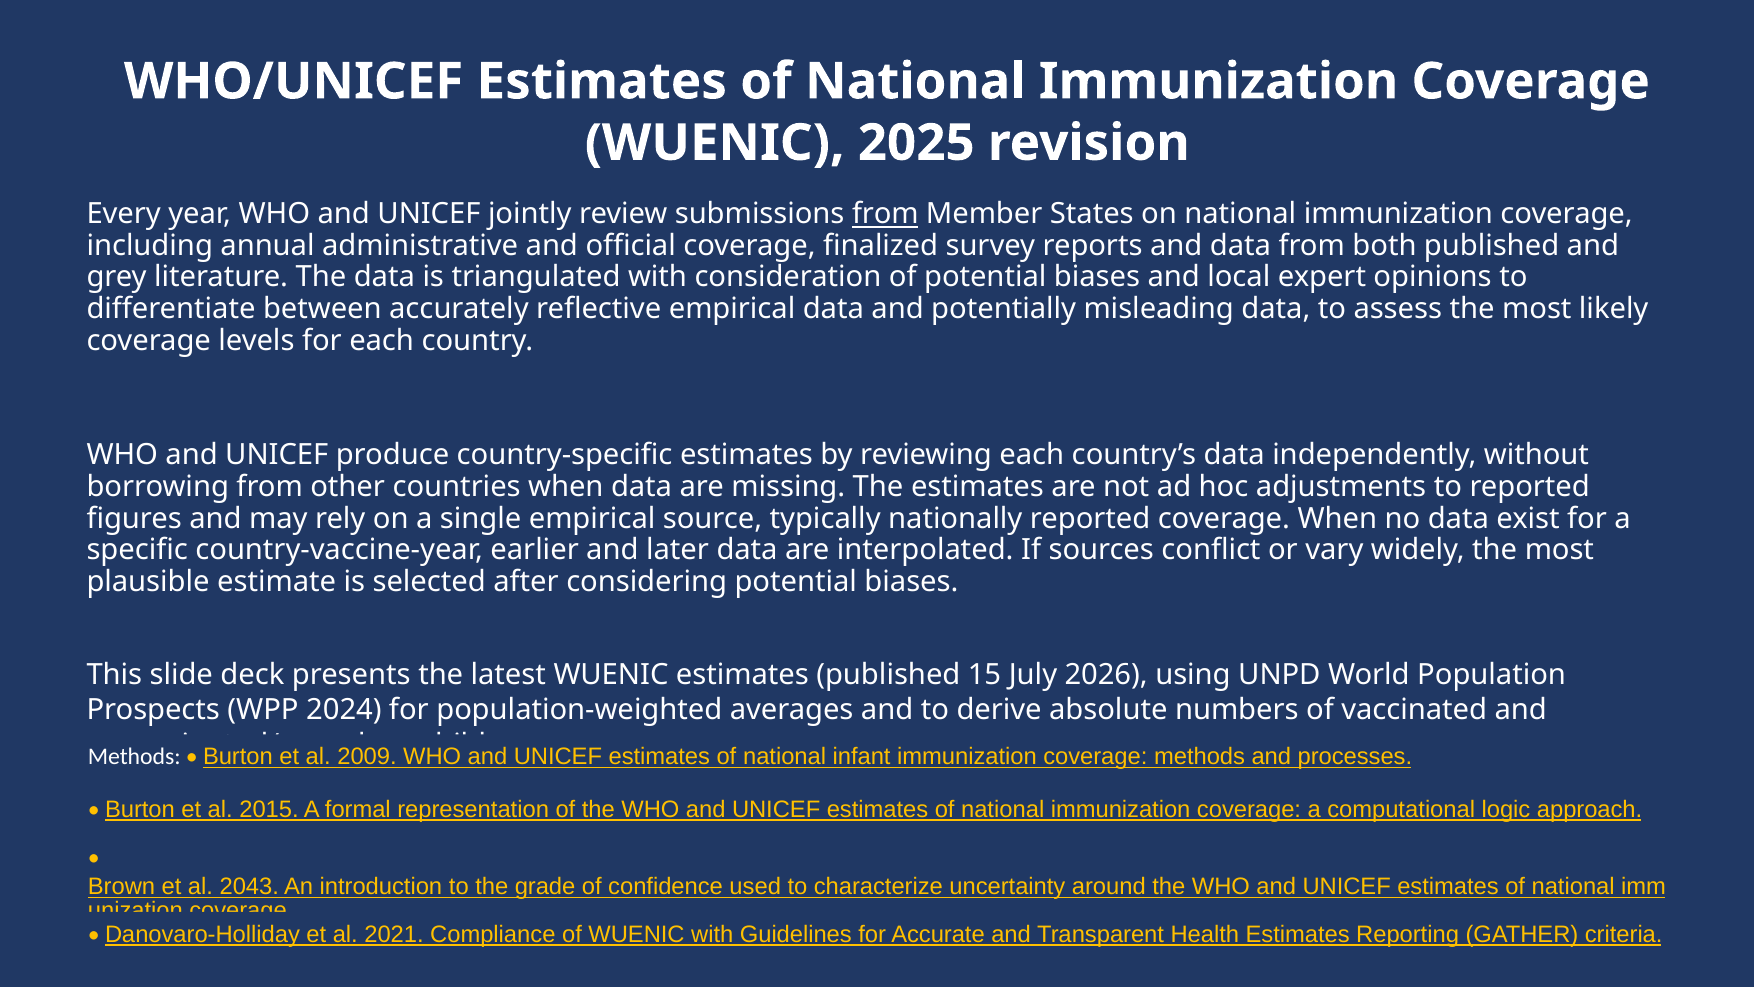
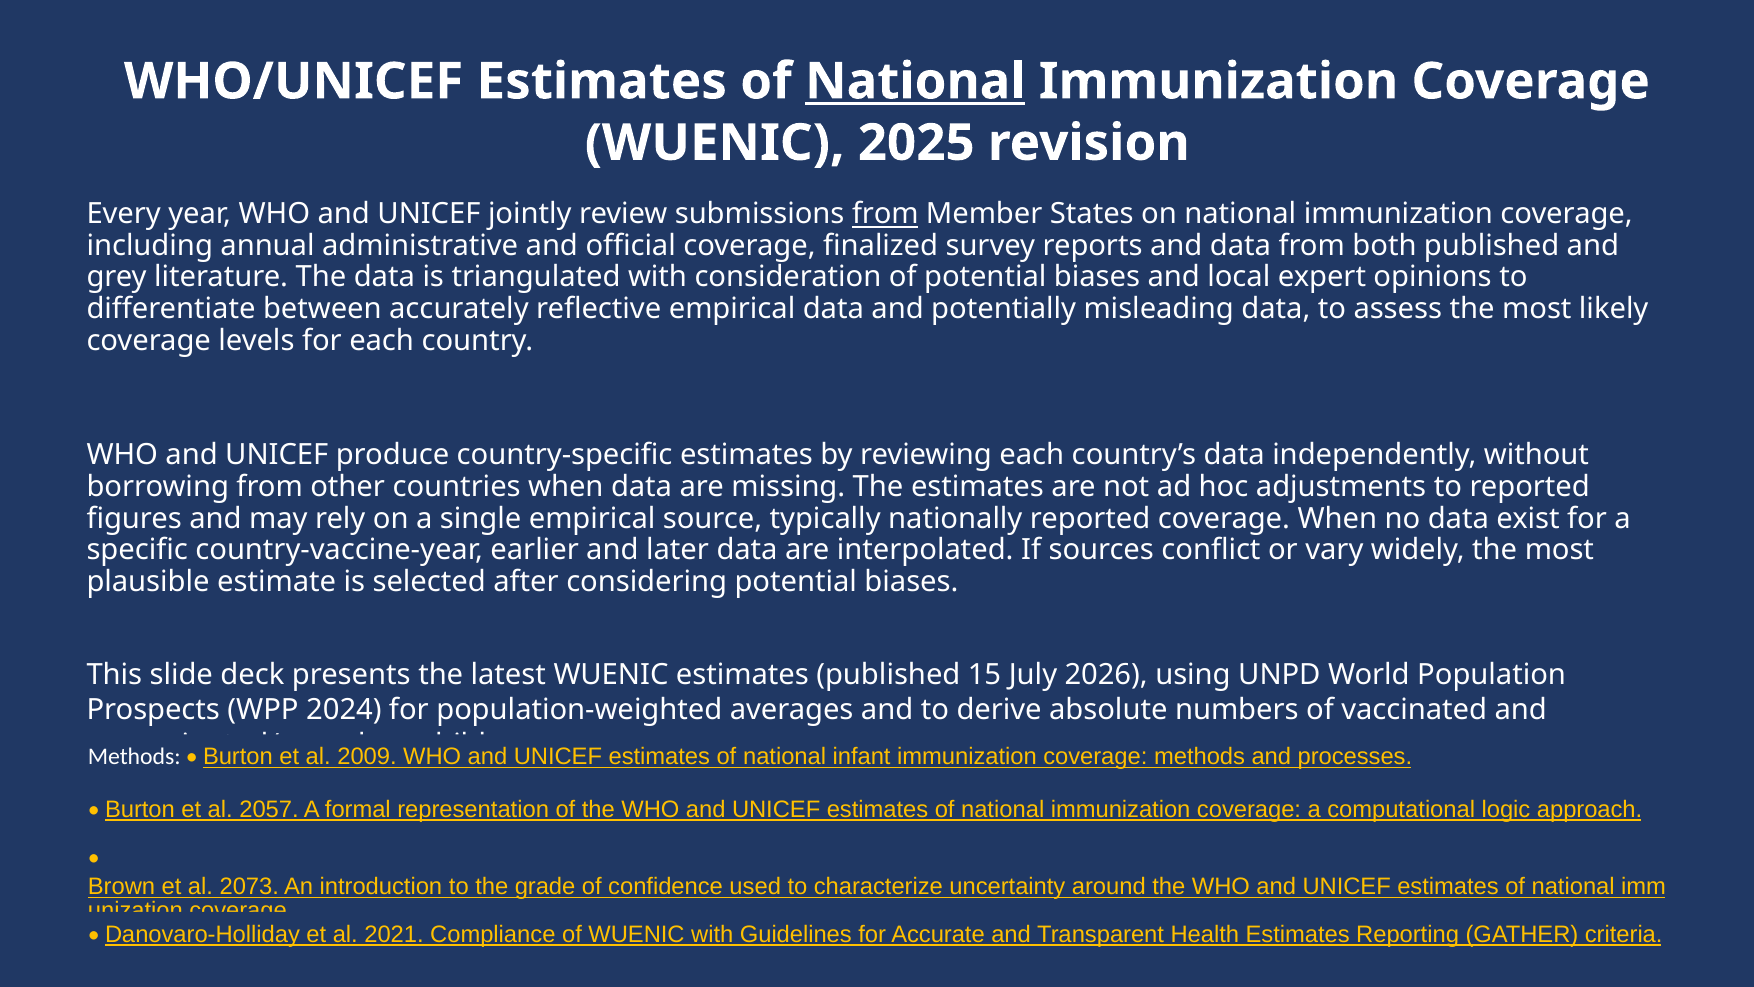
National underline: none -> present (915, 82)
2015: 2015 -> 2057 (269, 809)
2043: 2043 -> 2073 (249, 886)
